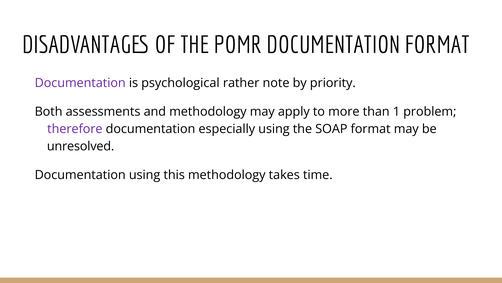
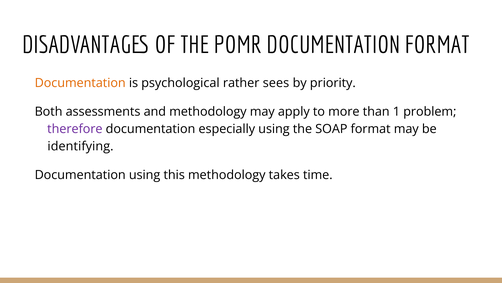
Documentation colour: purple -> orange (80, 83)
note: note -> sees (276, 83)
unresolved: unresolved -> identifying (80, 146)
